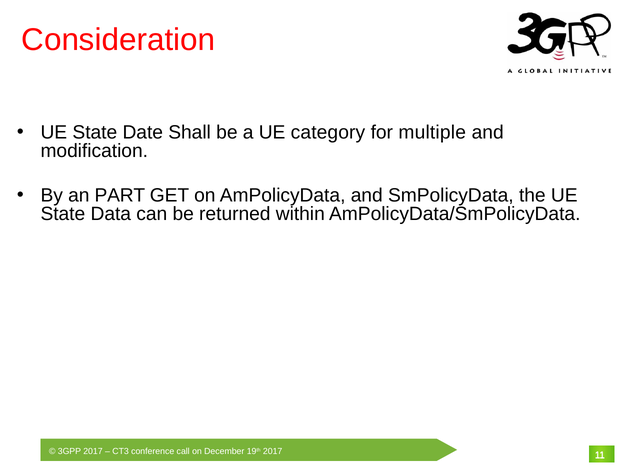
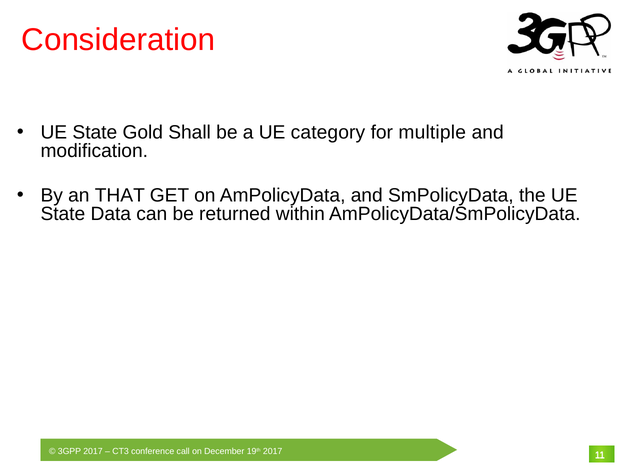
Date: Date -> Gold (143, 132)
PART: PART -> THAT (120, 195)
